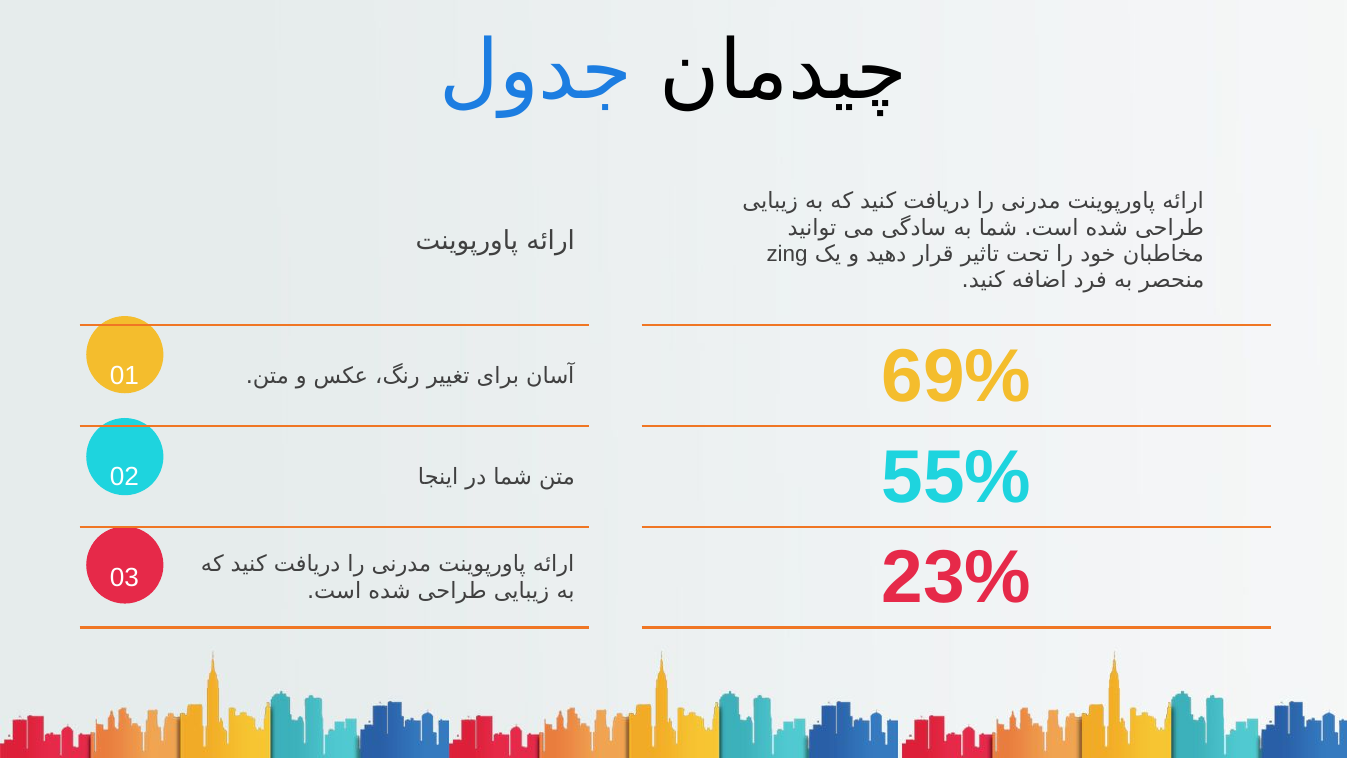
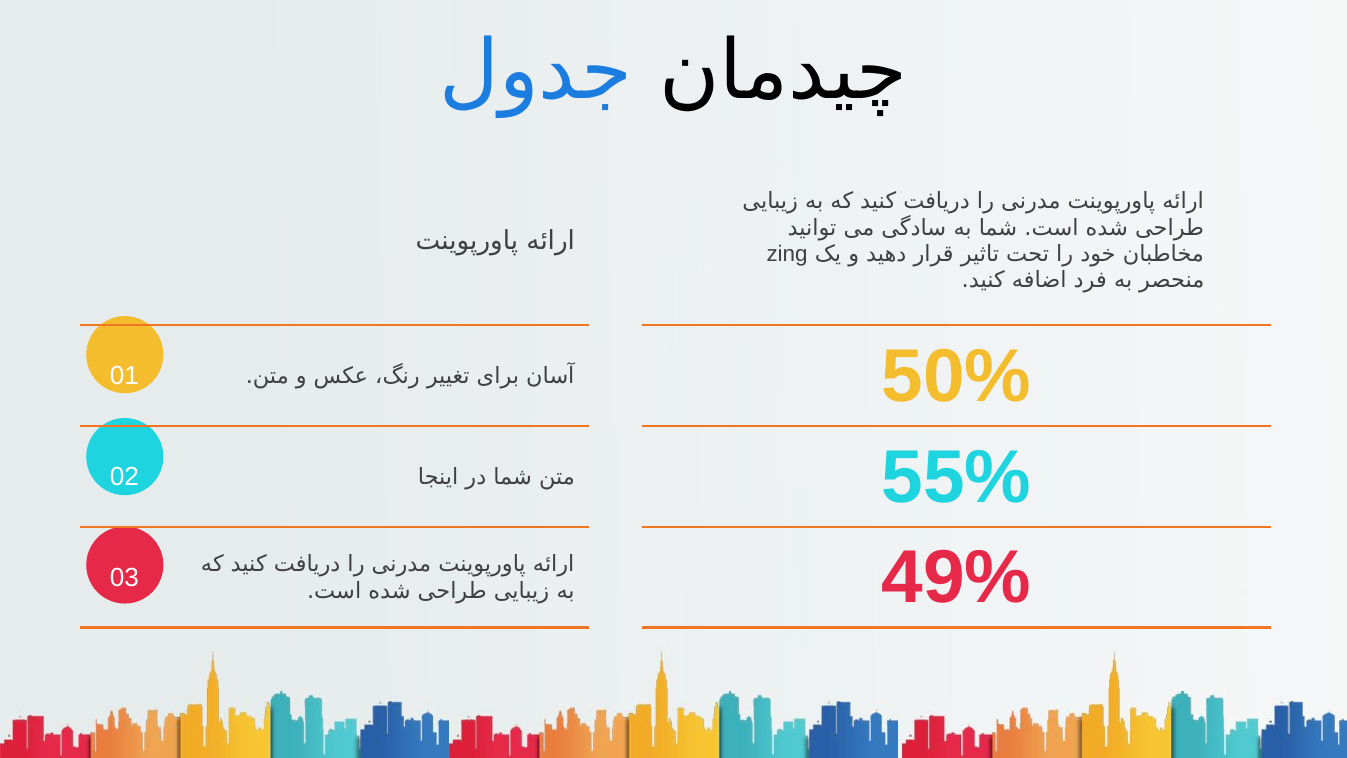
69%: 69% -> 50% (956, 377)
23%: 23% -> 49% (956, 578)
